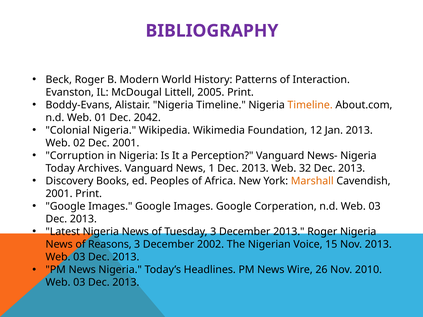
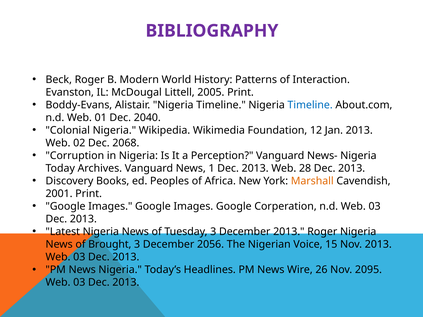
Timeline colour: orange -> blue (310, 105)
2042: 2042 -> 2040 (147, 118)
Dec 2001: 2001 -> 2068 (126, 143)
32: 32 -> 28 (305, 168)
Reasons: Reasons -> Brought (110, 245)
2002: 2002 -> 2056 (211, 245)
2010: 2010 -> 2095 (368, 270)
